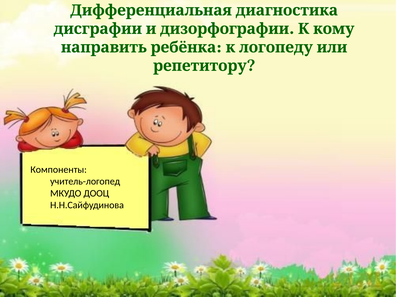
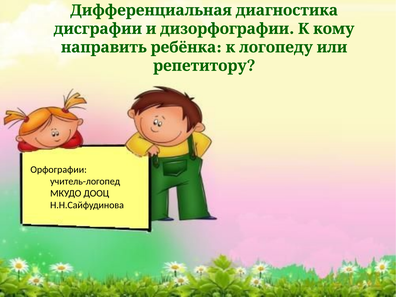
Компоненты: Компоненты -> Орфографии (59, 170)
